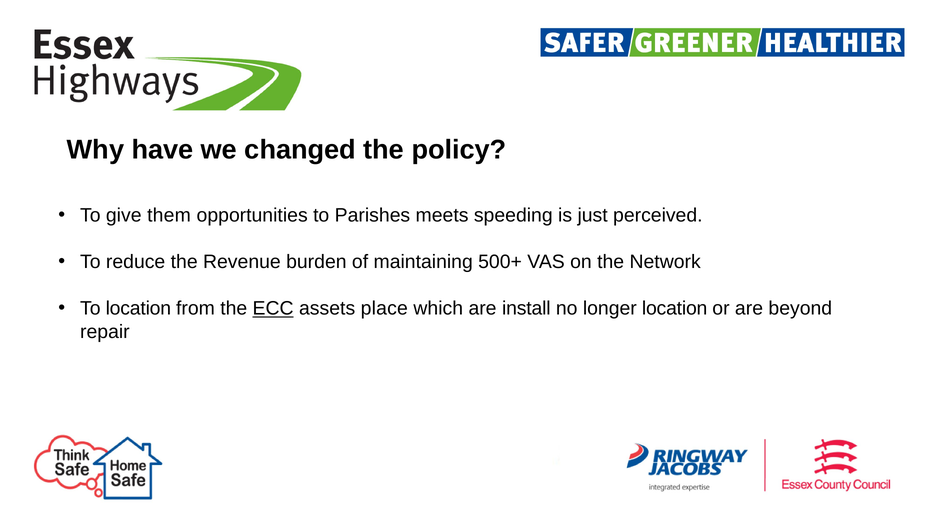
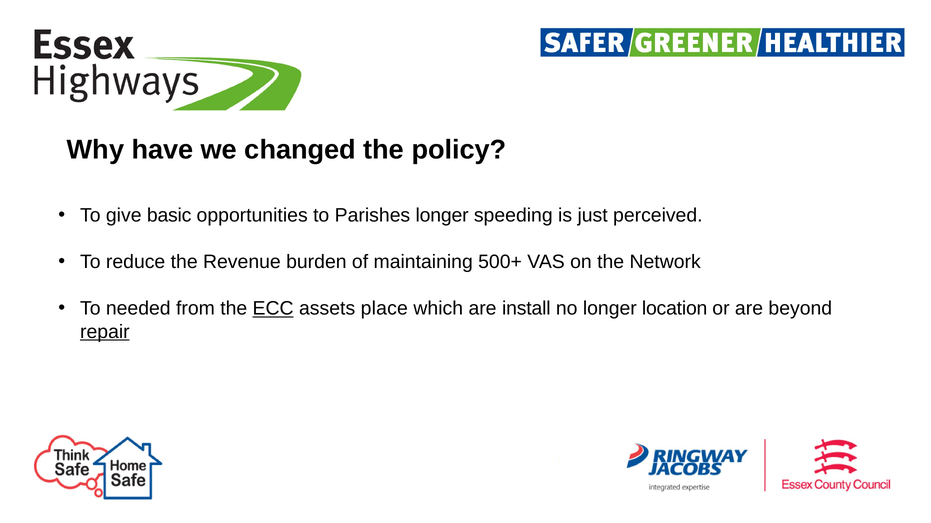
them: them -> basic (169, 216)
Parishes meets: meets -> longer (442, 216)
To location: location -> needed (138, 309)
repair underline: none -> present (105, 332)
